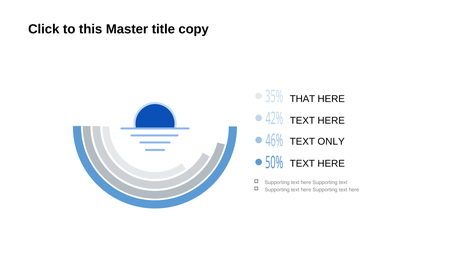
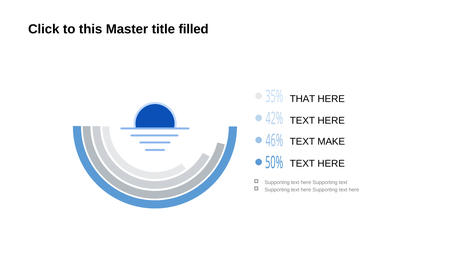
copy: copy -> filled (194, 29)
ONLY: ONLY -> MAKE (331, 142)
